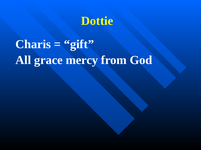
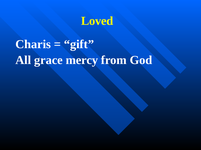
Dottie: Dottie -> Loved (97, 21)
